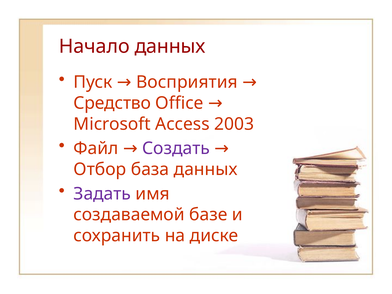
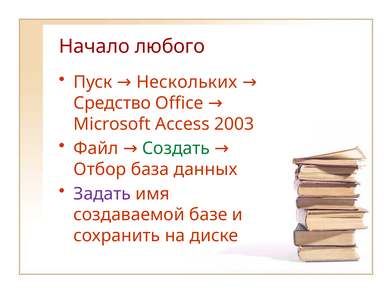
Начало данных: данных -> любого (170, 46)
Восприятия: Восприятия -> Нескольких (187, 82)
Создать colour: purple -> green (176, 148)
